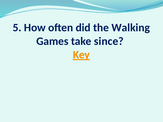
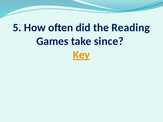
Walking: Walking -> Reading (131, 28)
